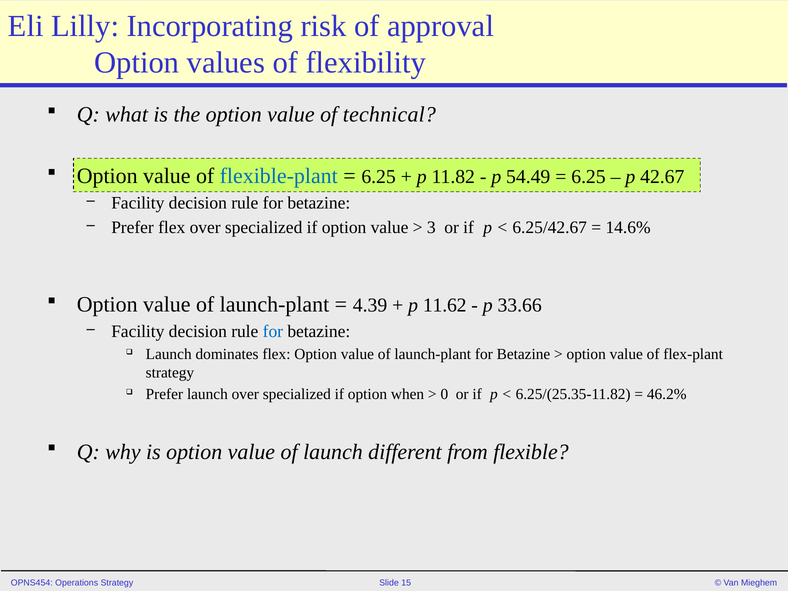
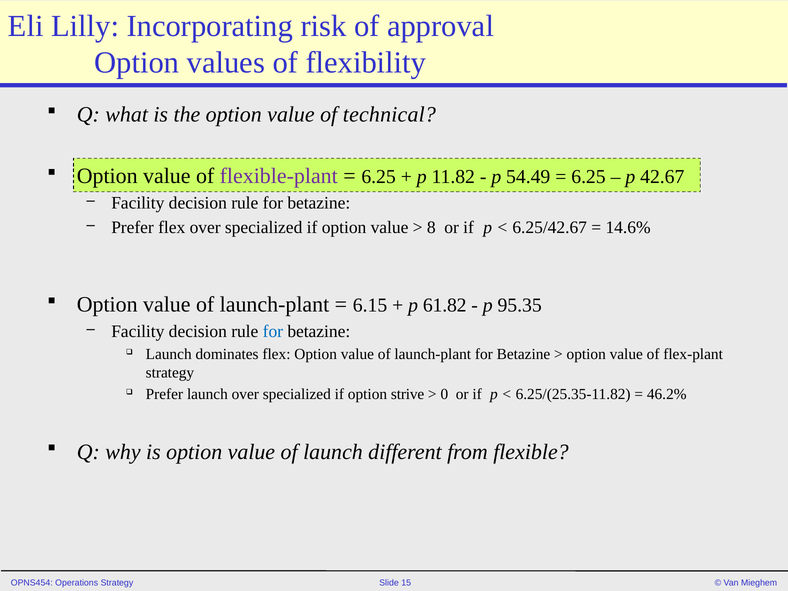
flexible-plant colour: blue -> purple (279, 176)
3: 3 -> 8 (431, 227)
4.39: 4.39 -> 6.15 (370, 305)
11.62: 11.62 -> 61.82 (445, 305)
33.66: 33.66 -> 95.35 (520, 305)
when: when -> strive (408, 394)
